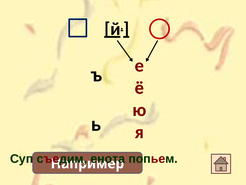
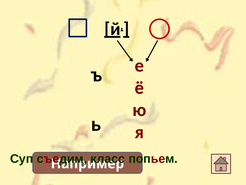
енота: енота -> класс (108, 158)
